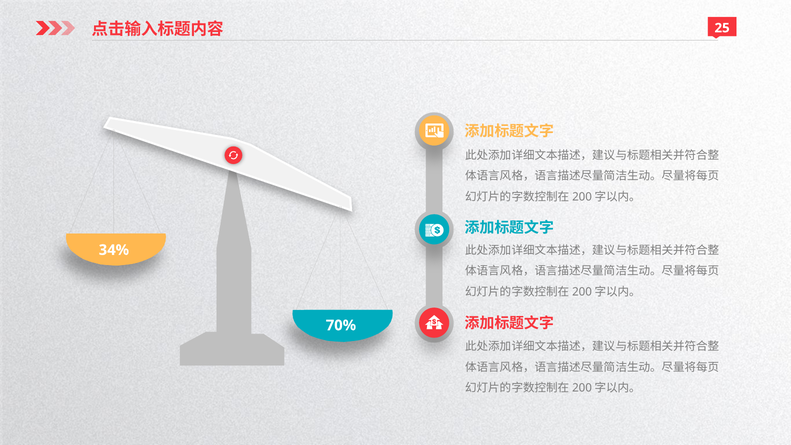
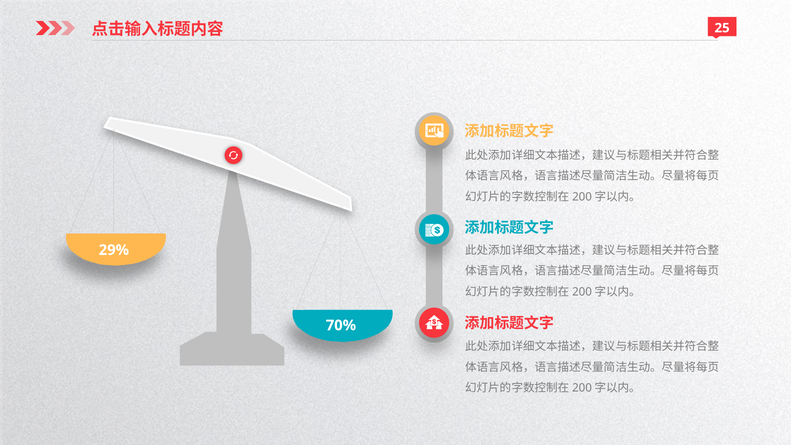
34%: 34% -> 29% (114, 250)
